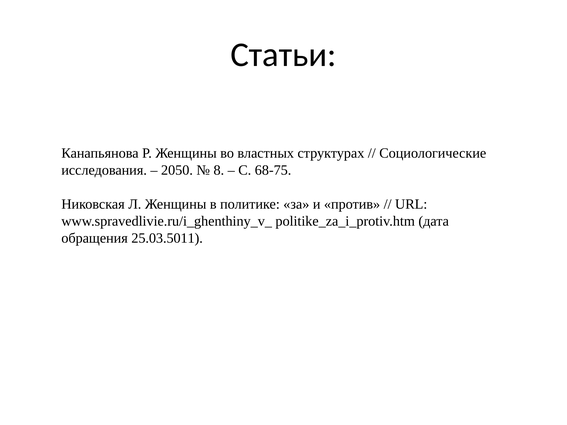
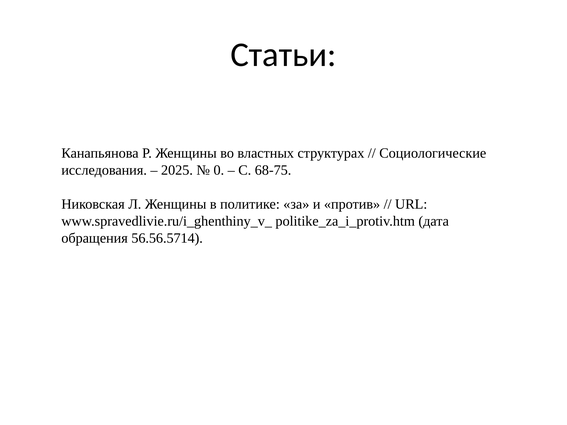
2050: 2050 -> 2025 (177, 170)
8: 8 -> 0 (219, 170)
25.03.5011: 25.03.5011 -> 56.56.5714 (167, 238)
